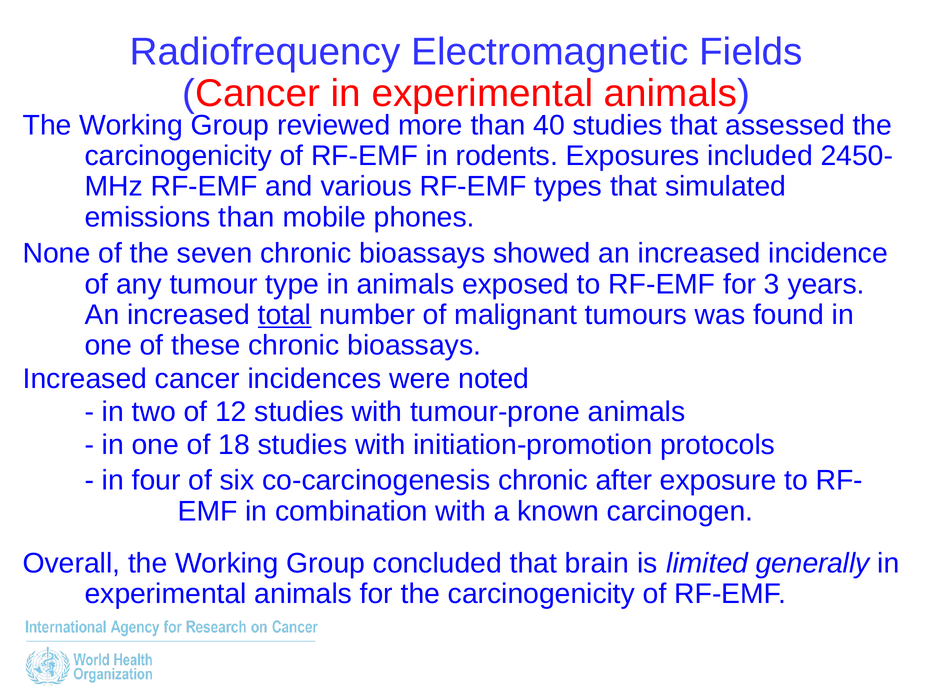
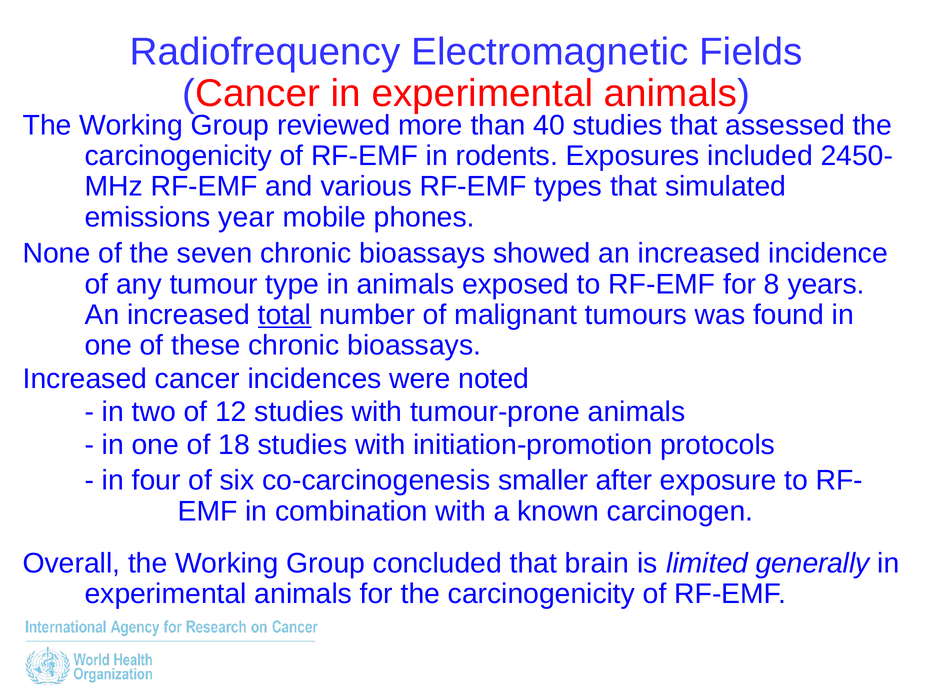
emissions than: than -> year (246, 217)
3: 3 -> 8 (772, 284)
co-carcinogenesis chronic: chronic -> smaller (543, 480)
